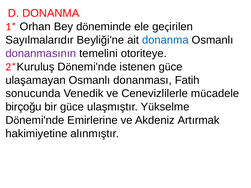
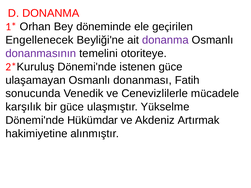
Sayılmalarıdır: Sayılmalarıdır -> Engellenecek (40, 40)
donanma colour: blue -> purple (165, 40)
birçoğu: birçoğu -> karşılık (23, 107)
Emirlerine: Emirlerine -> Hükümdar (93, 120)
